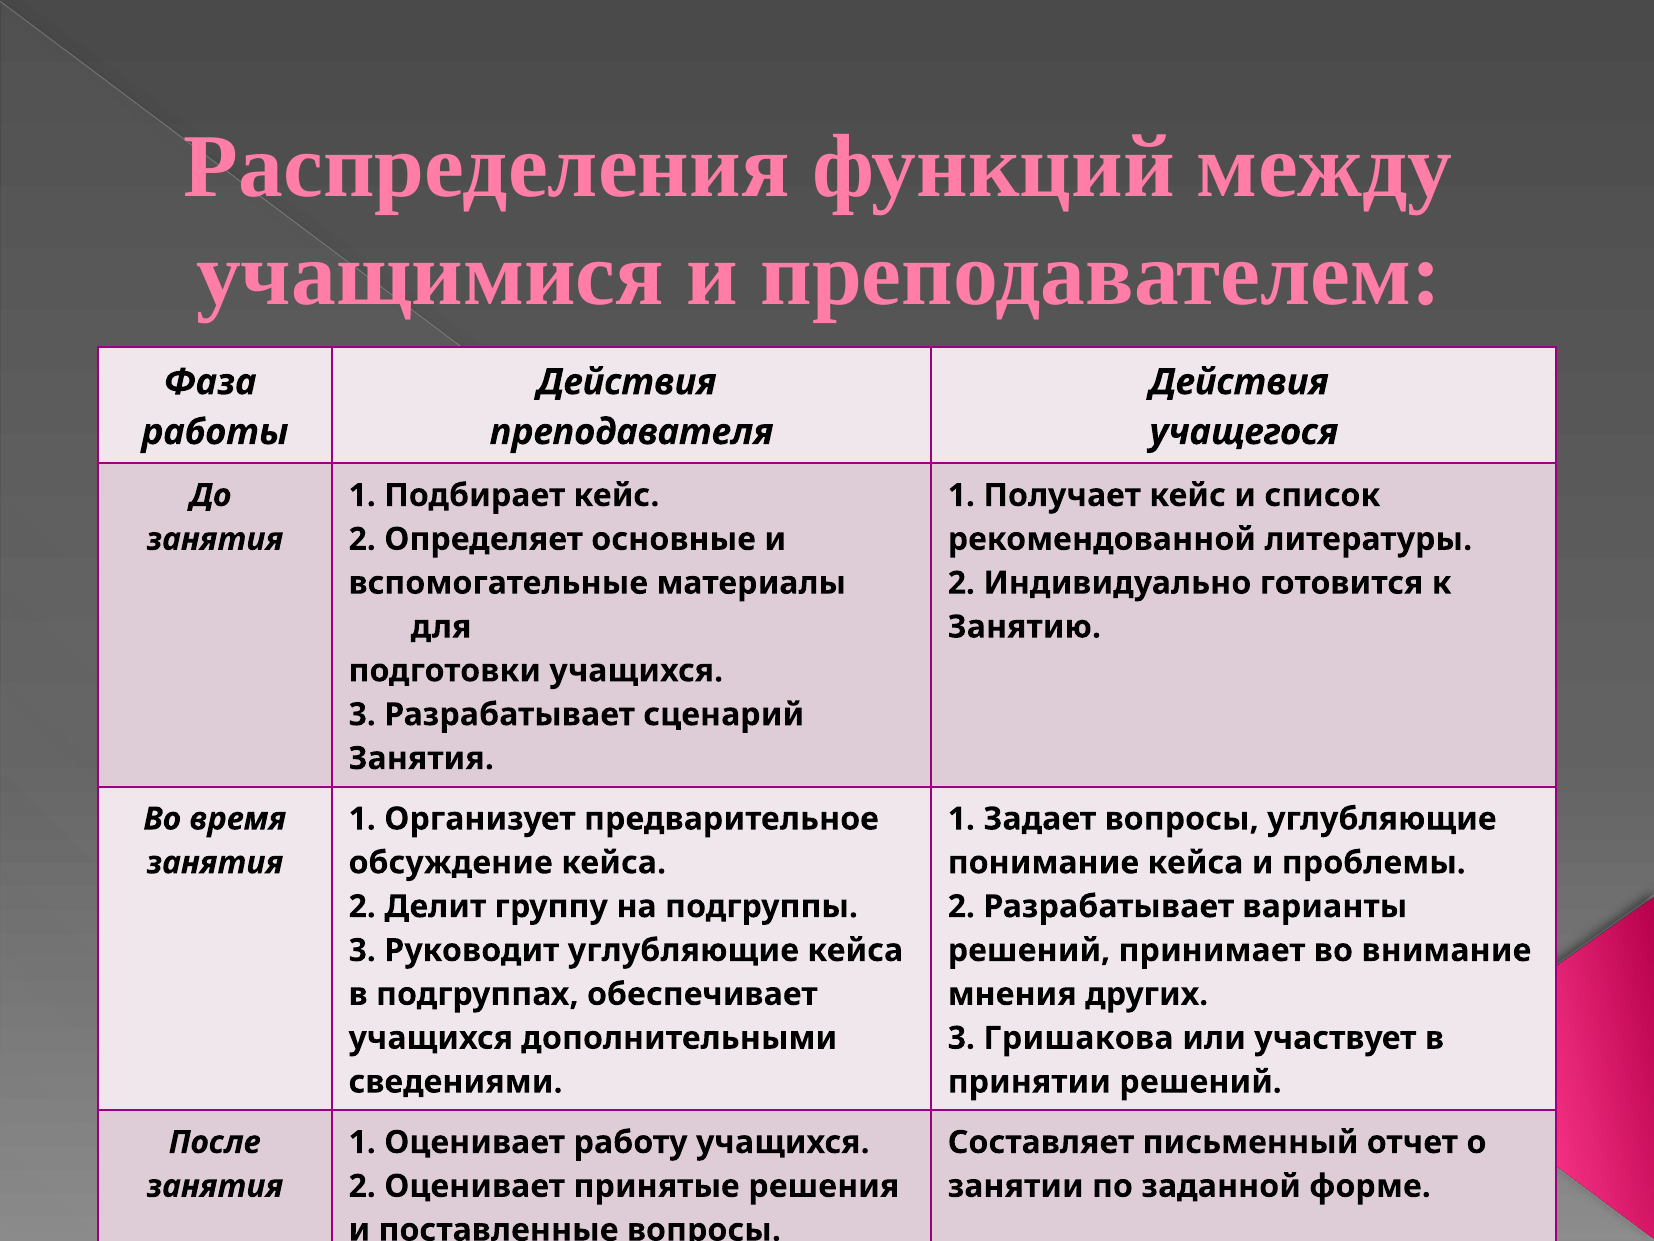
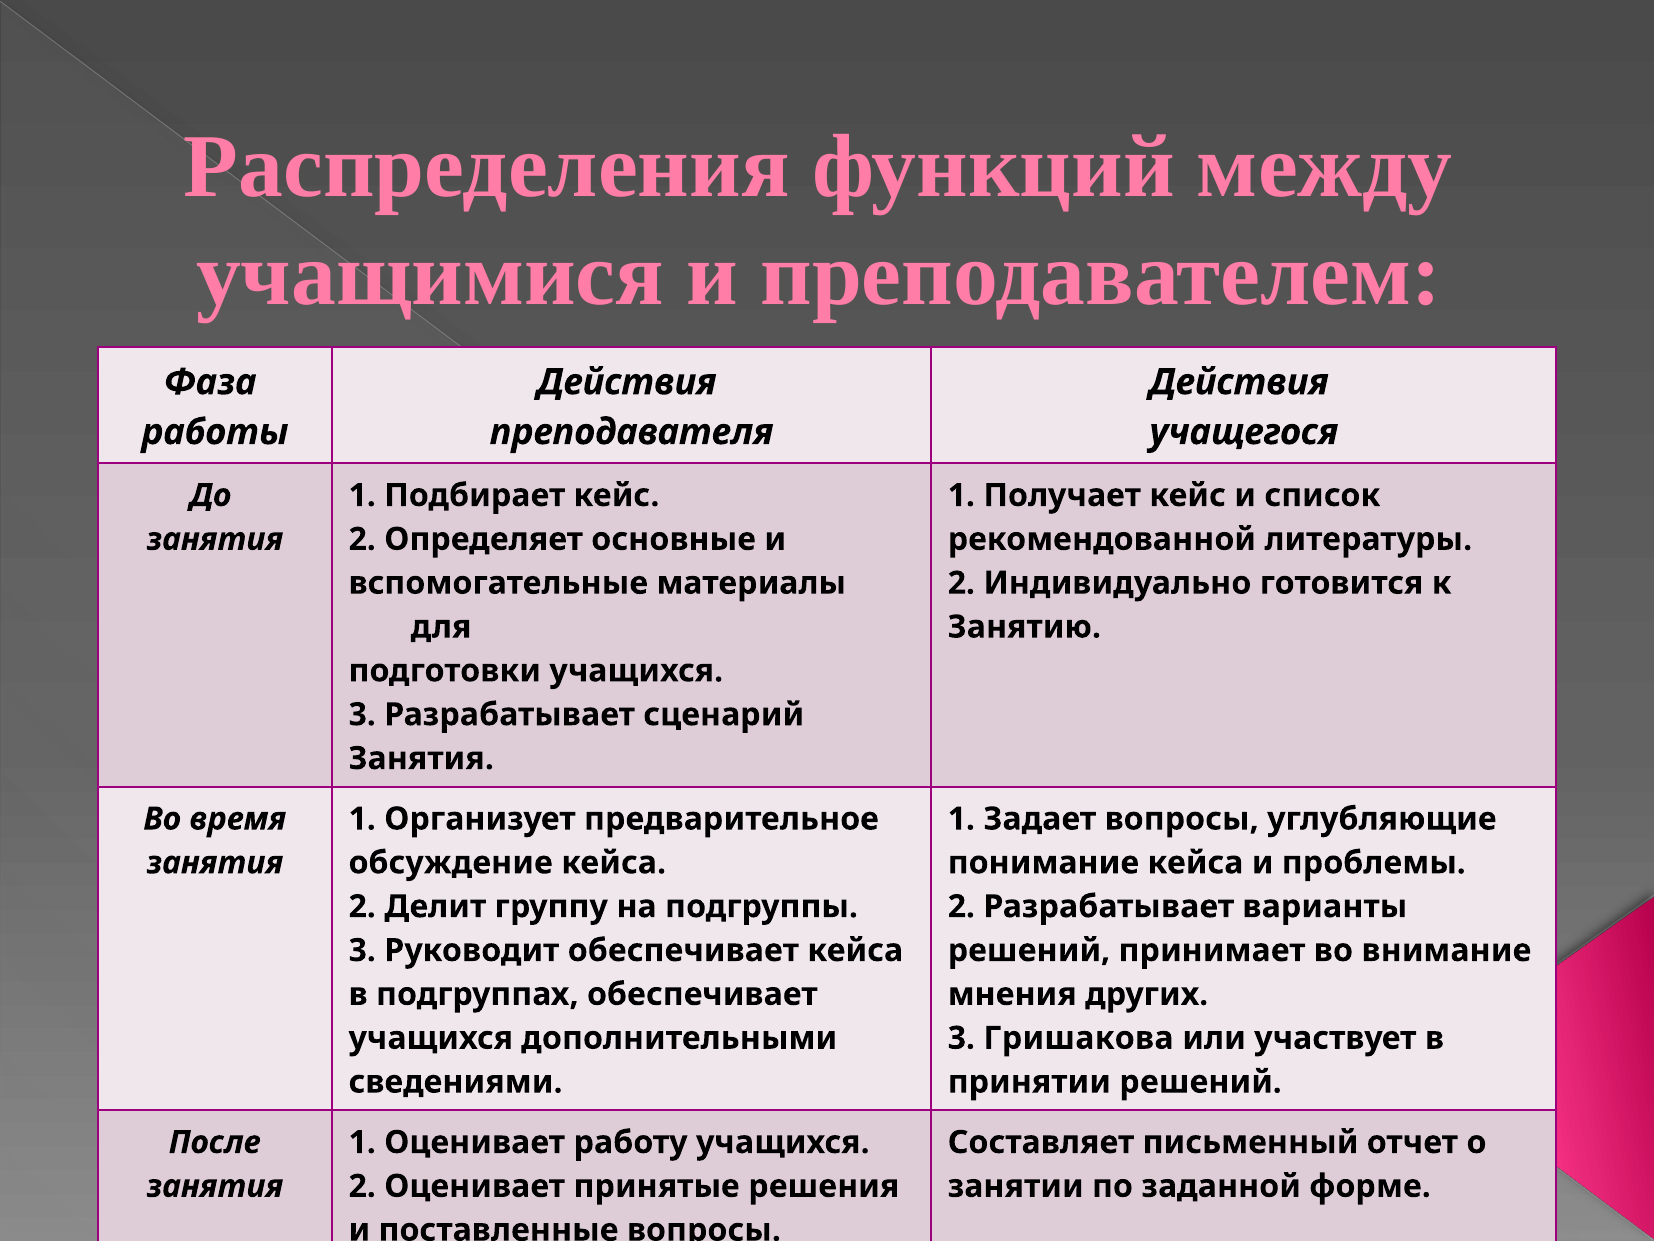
Руководит углубляющие: углубляющие -> обеспечивает (683, 950)
